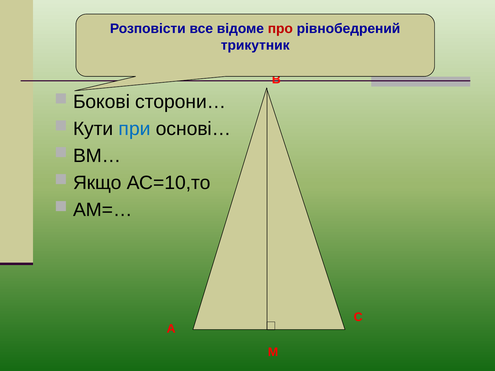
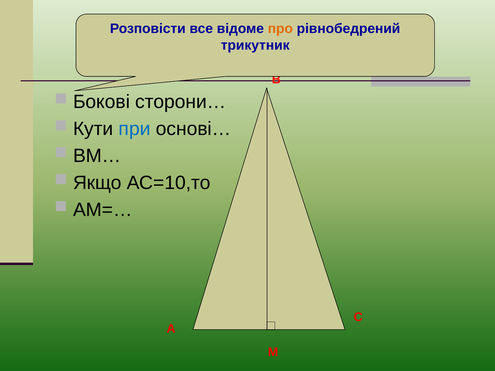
про colour: red -> orange (280, 29)
